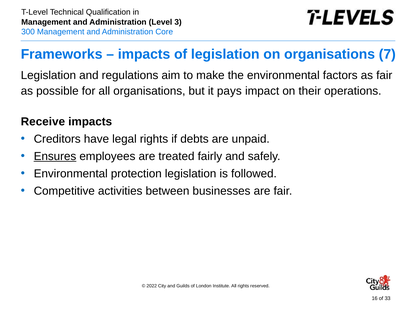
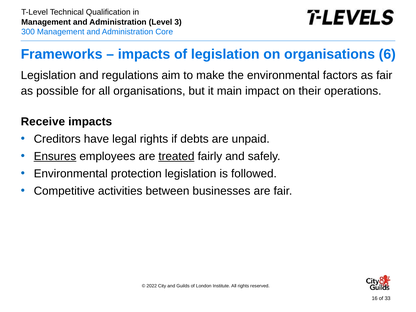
7: 7 -> 6 (387, 54)
pays: pays -> main (229, 91)
treated underline: none -> present (176, 156)
